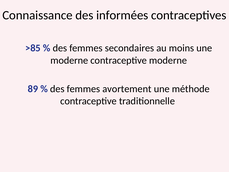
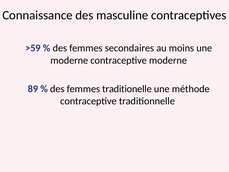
informées: informées -> masculine (122, 15)
>85: >85 -> >59 (33, 48)
avortement: avortement -> traditionelle (127, 89)
